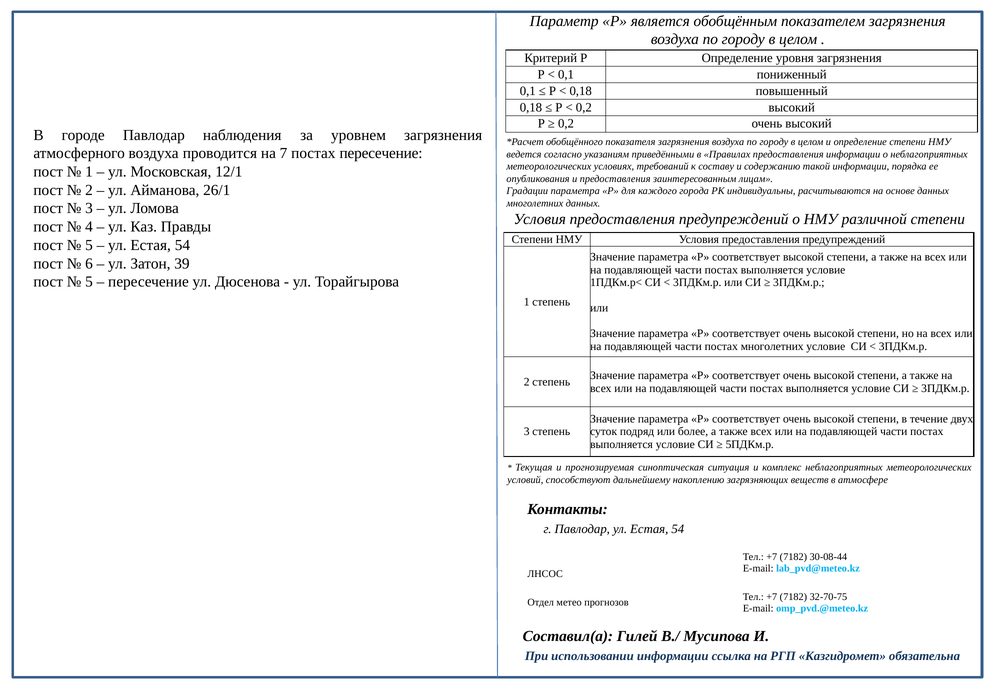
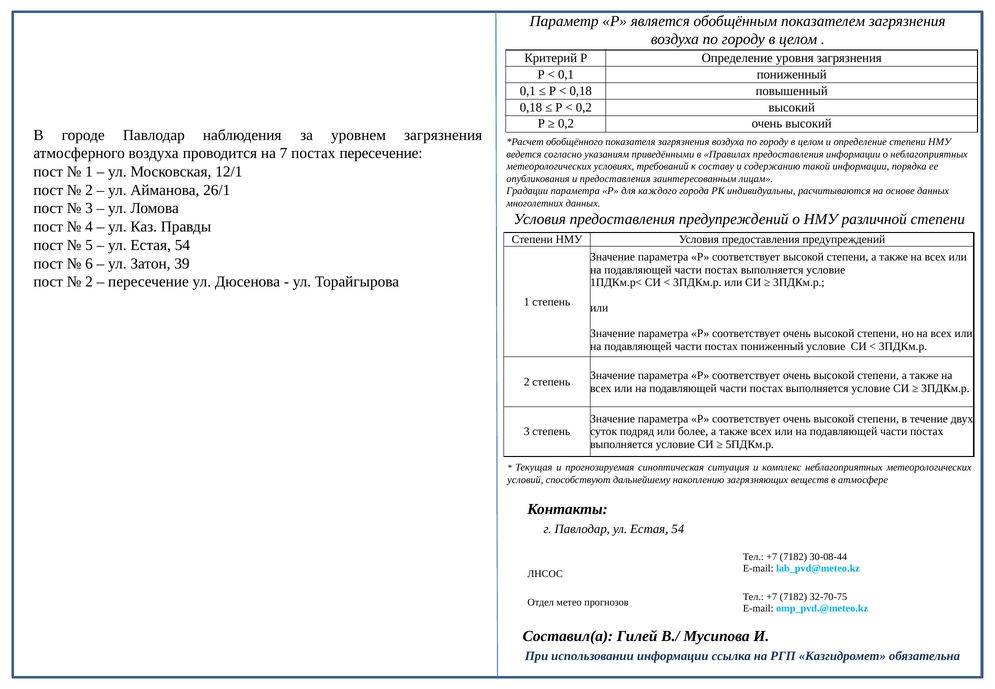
5: 5 -> 2 (89, 282)
постах многолетних: многолетних -> пониженный (772, 346)
